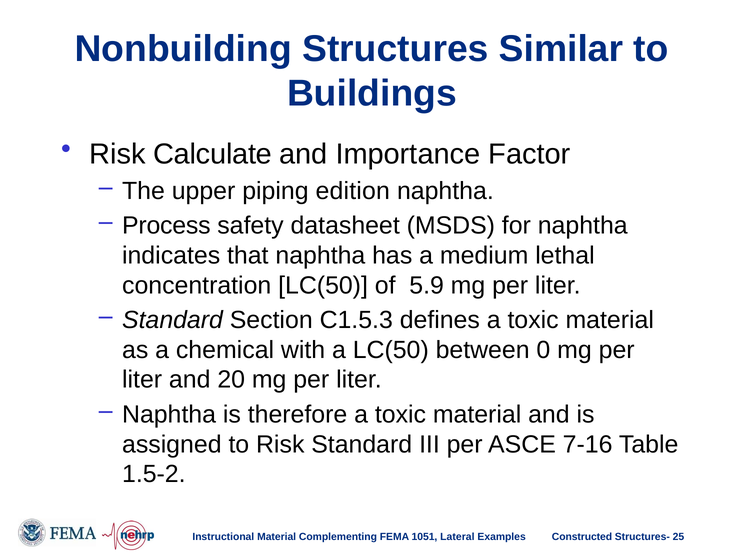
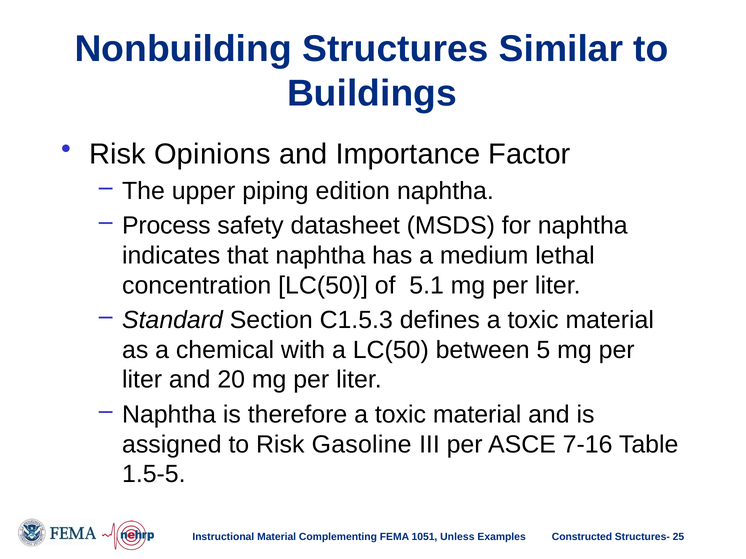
Calculate: Calculate -> Opinions (212, 154)
5.9: 5.9 -> 5.1 (427, 286)
0: 0 -> 5 (543, 350)
Risk Standard: Standard -> Gasoline (362, 445)
1.5-2: 1.5-2 -> 1.5-5 (154, 475)
Lateral: Lateral -> Unless (457, 537)
